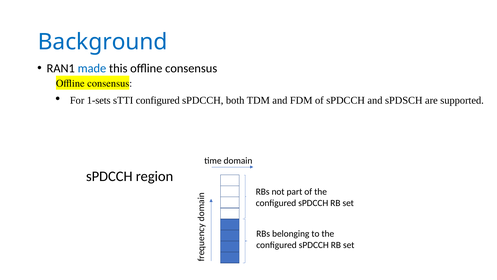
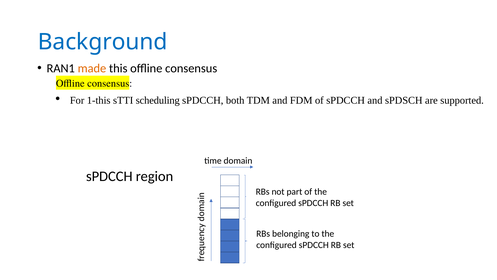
made colour: blue -> orange (92, 68)
1-sets: 1-sets -> 1-this (99, 100)
sTTI configured: configured -> scheduling (158, 100)
